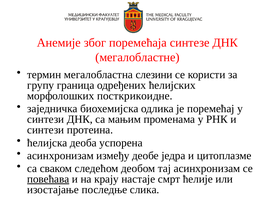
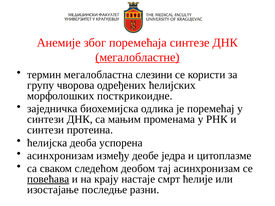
мегалобластне underline: none -> present (137, 57)
граница: граница -> чворова (76, 85)
слика: слика -> разни (145, 190)
